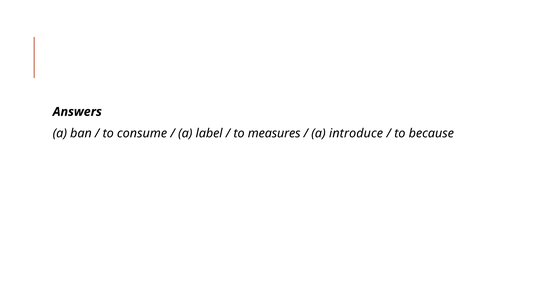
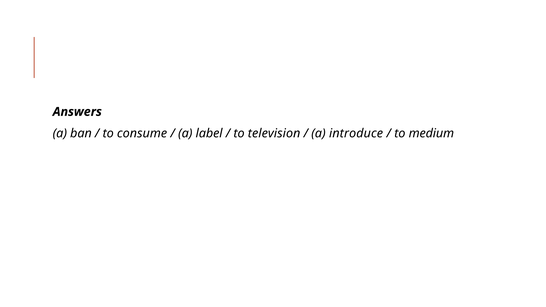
measures: measures -> television (274, 133)
because: because -> medium (431, 133)
